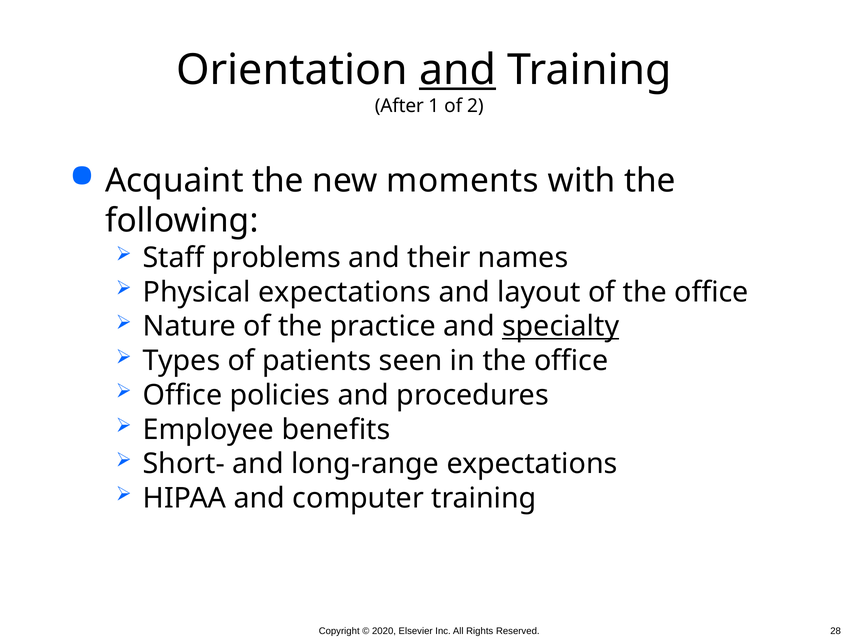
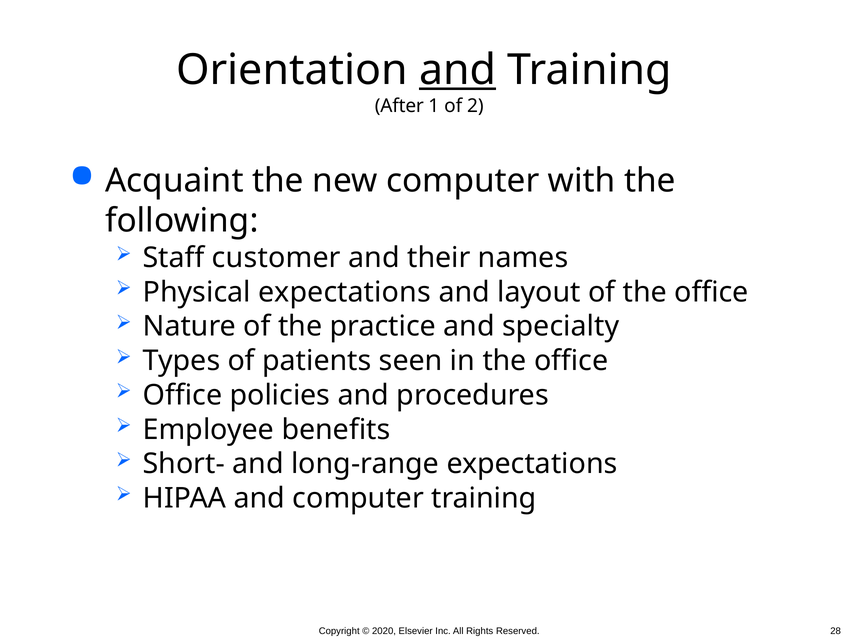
new moments: moments -> computer (463, 181)
problems: problems -> customer (276, 258)
specialty underline: present -> none (561, 327)
